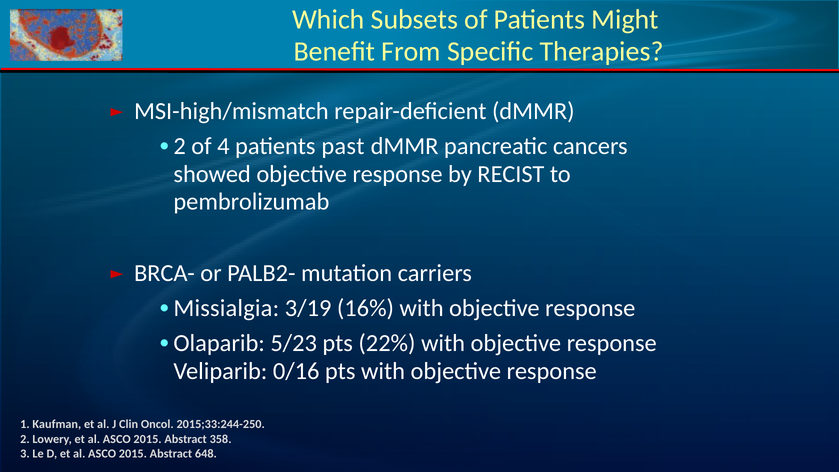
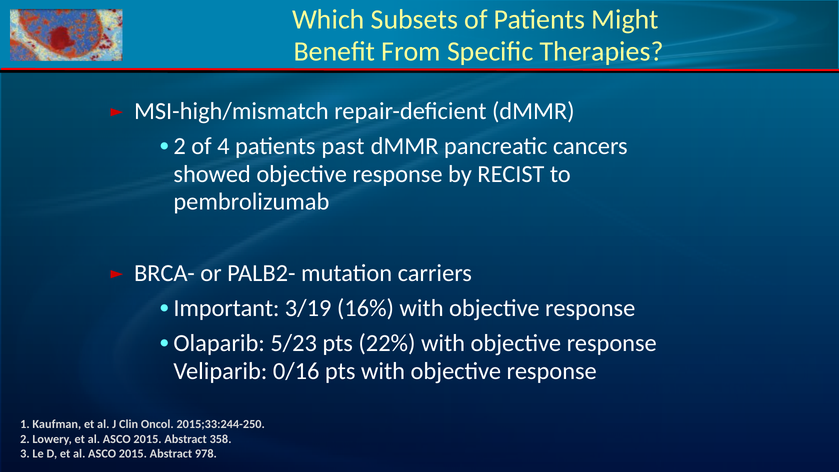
Missialgia: Missialgia -> Important (226, 308)
648: 648 -> 978 (206, 454)
